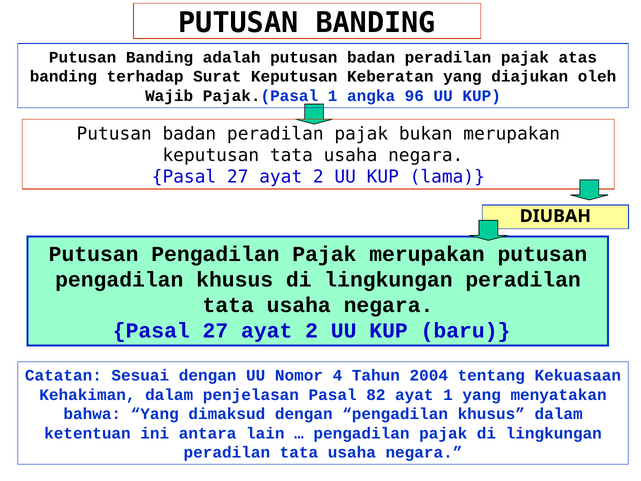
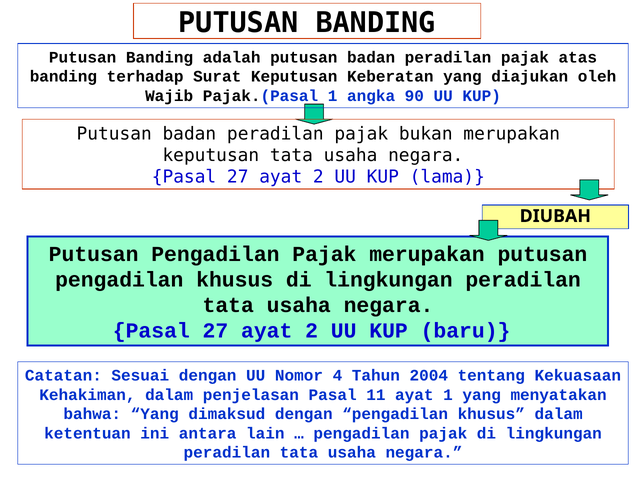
96: 96 -> 90 (414, 96)
82: 82 -> 11 (376, 395)
